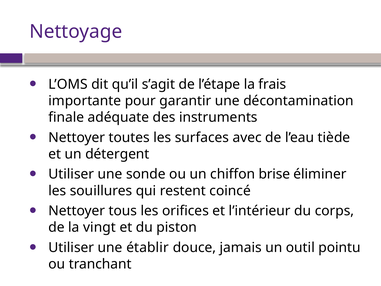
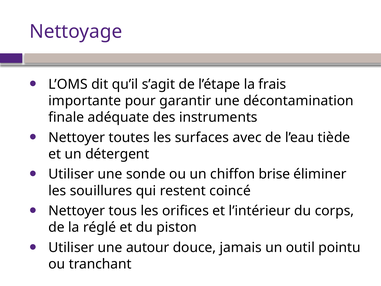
vingt: vingt -> réglé (100, 227)
établir: établir -> autour (148, 247)
